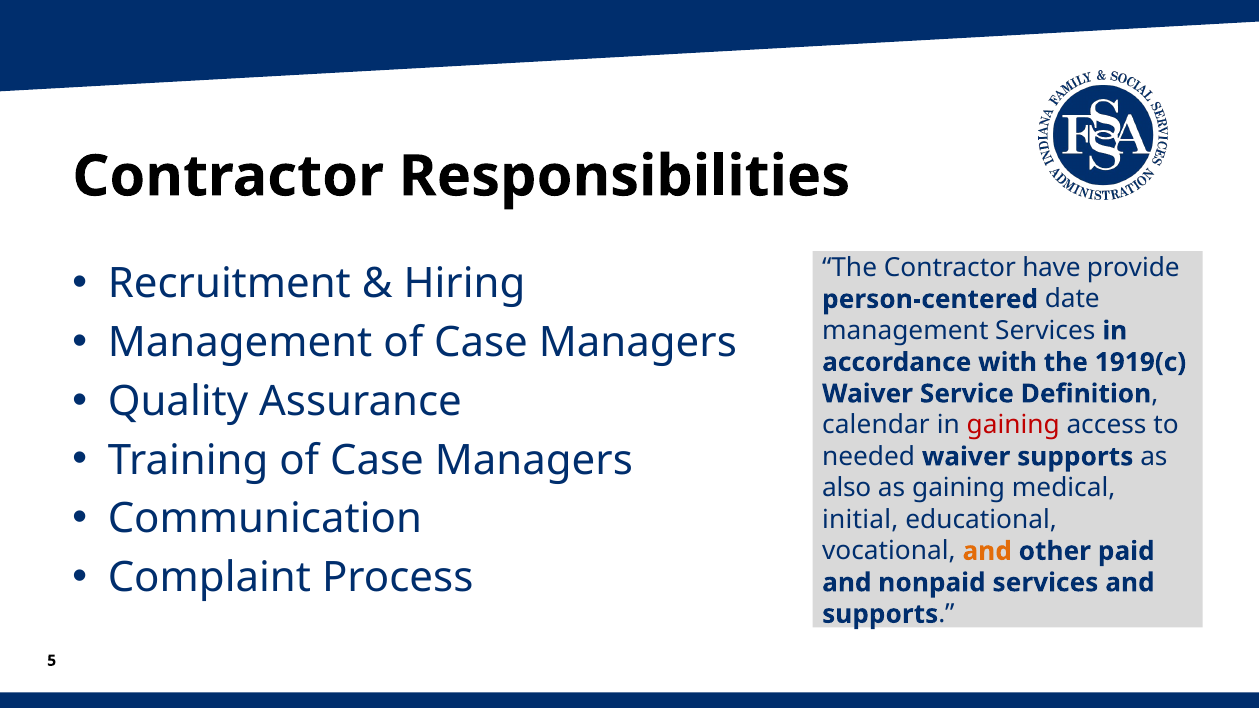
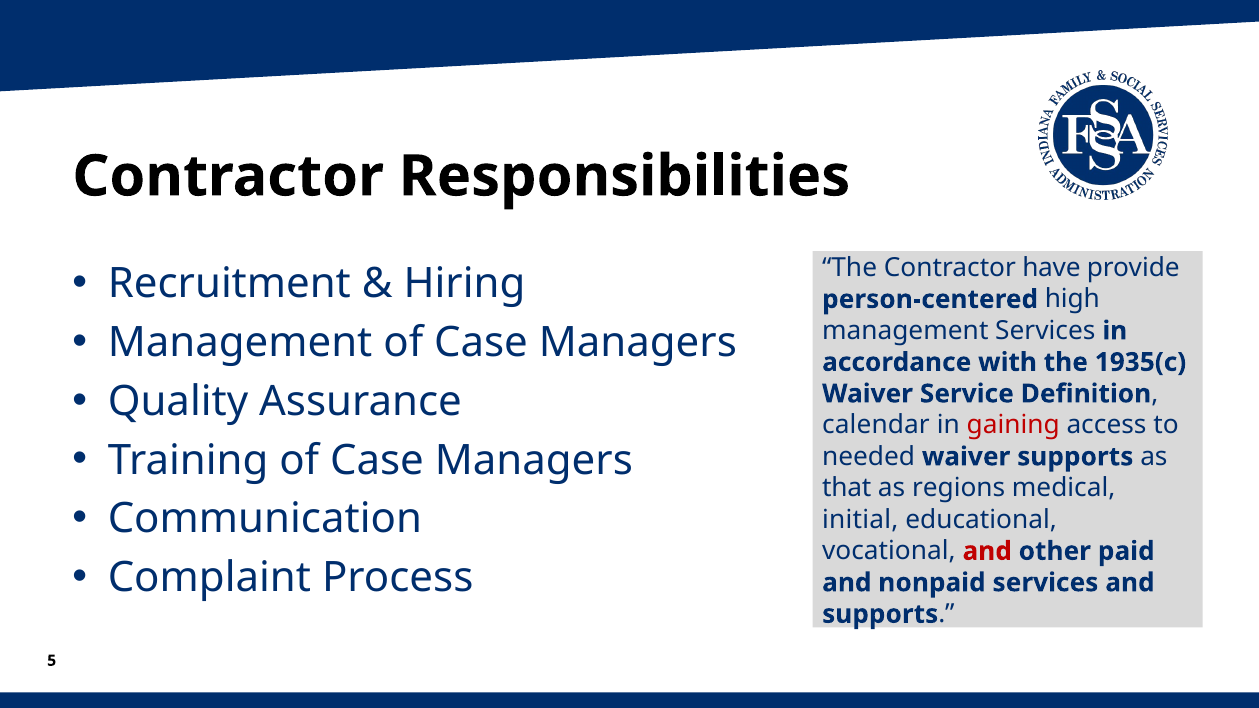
date: date -> high (1072, 299)
1919(c: 1919(c -> 1935(c (1140, 362)
also: also -> that (847, 488)
as gaining: gaining -> regions (959, 488)
and colour: orange -> red (987, 551)
